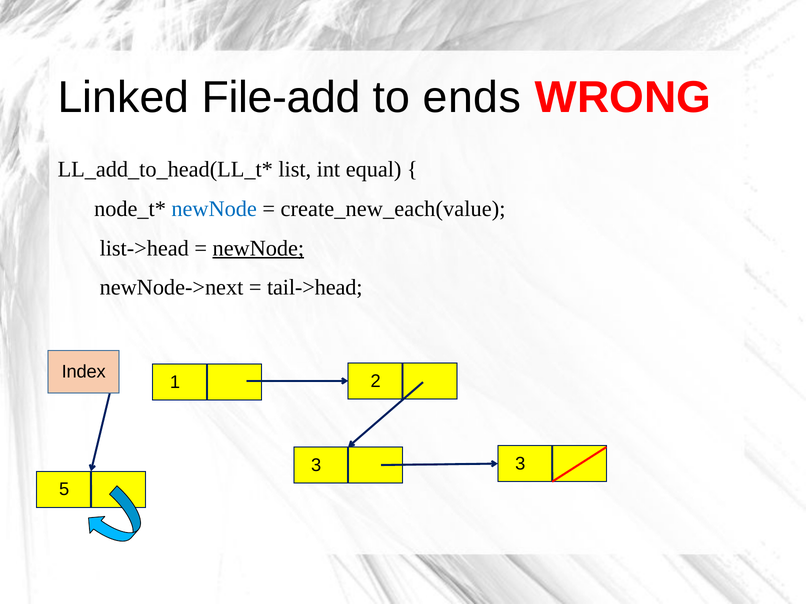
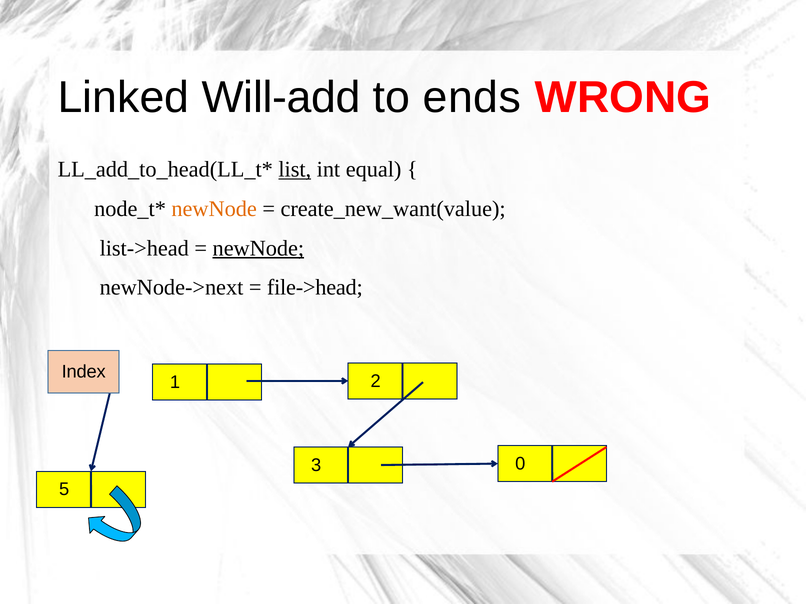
File-add: File-add -> Will-add (281, 97)
list underline: none -> present (295, 170)
newNode colour: blue -> orange (214, 209)
create_new_each(value: create_new_each(value -> create_new_want(value (393, 209)
tail->head: tail->head -> file->head (315, 288)
3 3: 3 -> 0 (520, 464)
